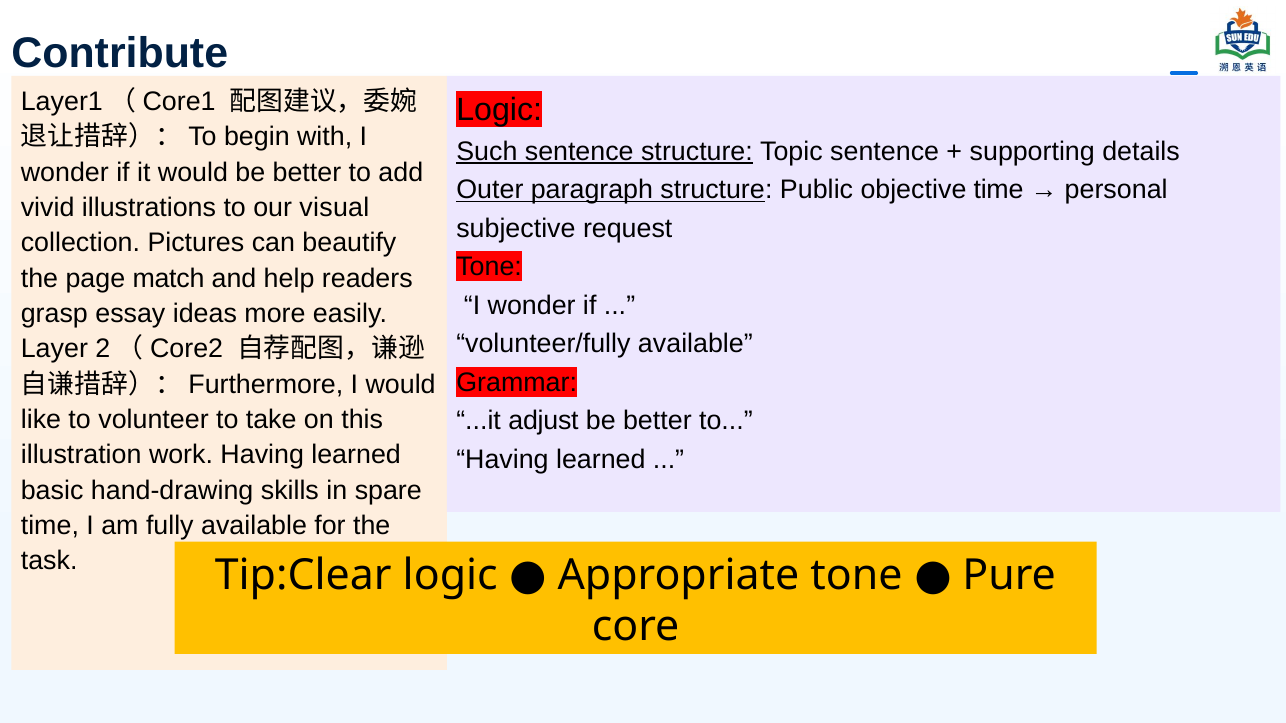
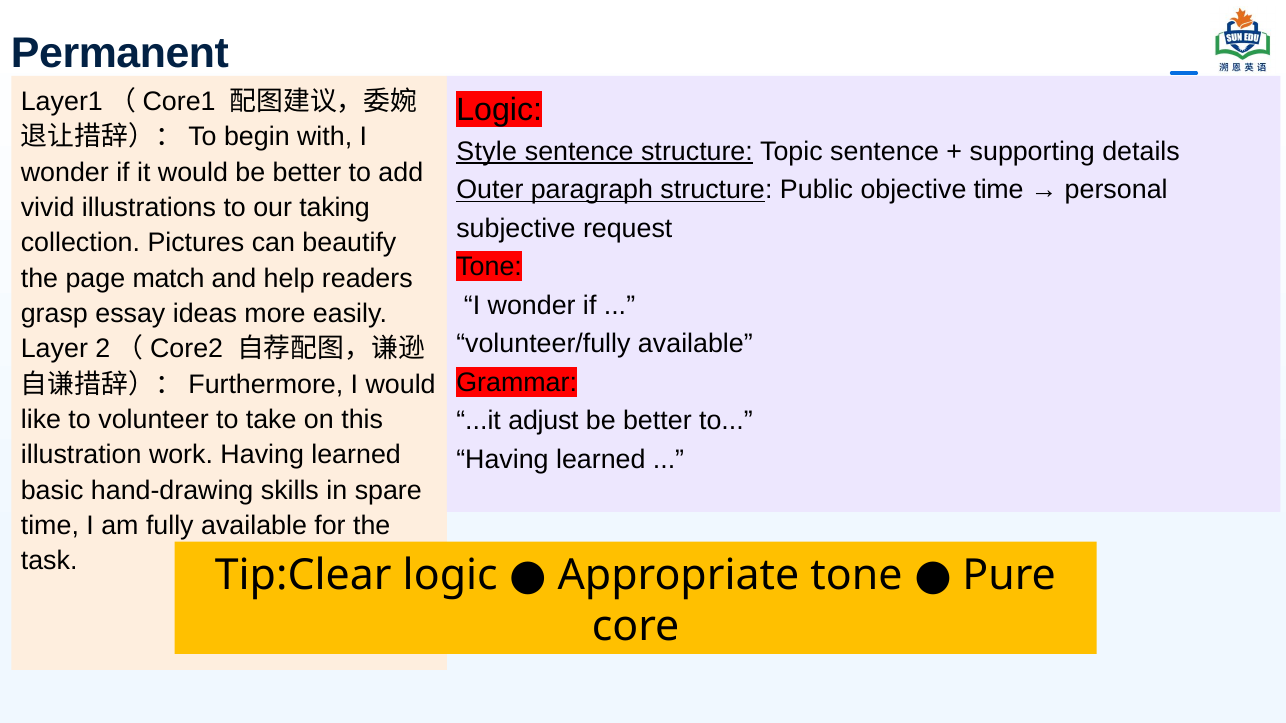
Contribute: Contribute -> Permanent (120, 53)
Such: Such -> Style (487, 151)
visual: visual -> taking (335, 208)
